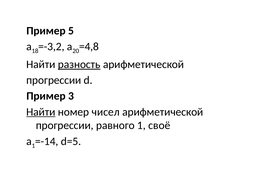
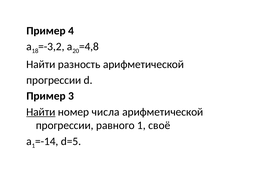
5: 5 -> 4 (71, 31)
разность underline: present -> none (79, 64)
чисел: чисел -> числа (106, 112)
